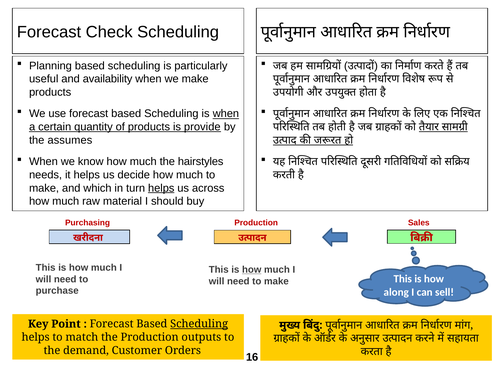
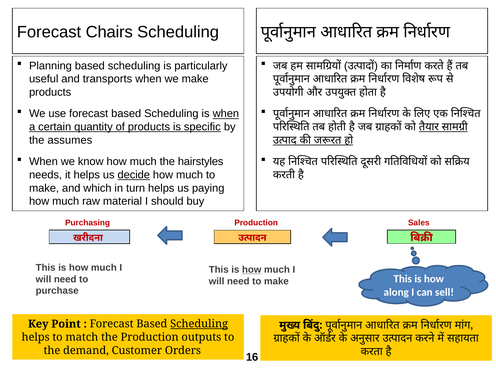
Check: Check -> Chairs (109, 32)
availability: availability -> transports (107, 79)
provide: provide -> specific (202, 127)
decide underline: none -> present (134, 175)
helps underline: present -> none (161, 188)
across: across -> paying (208, 188)
